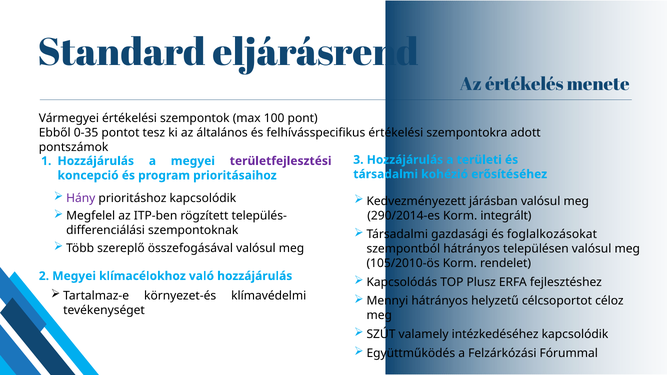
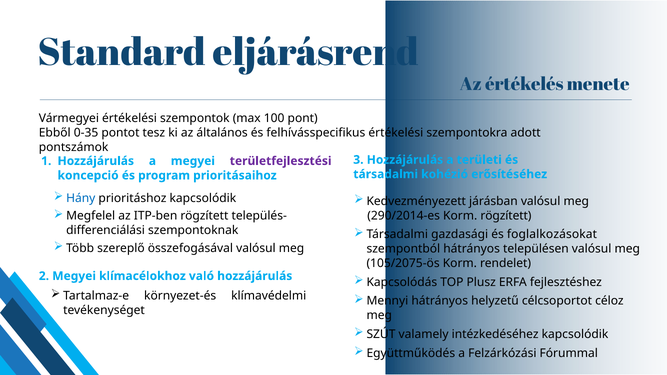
Hány colour: purple -> blue (81, 198)
Korm integrált: integrált -> rögzített (506, 216)
105/2010-ös: 105/2010-ös -> 105/2075-ös (403, 264)
